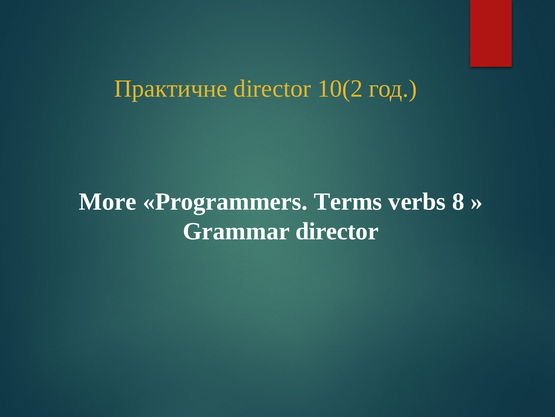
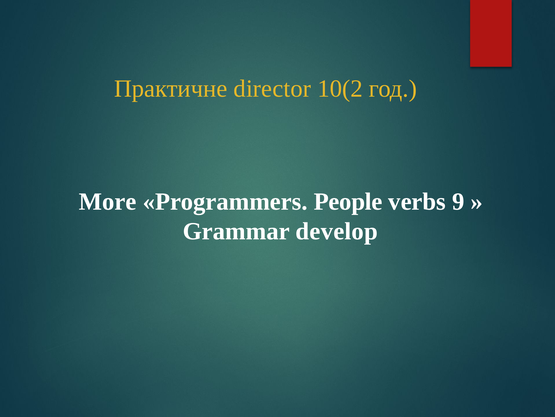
Terms: Terms -> People (348, 201)
8: 8 -> 9 (458, 201)
Grammar director: director -> develop (337, 231)
